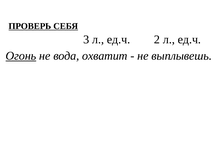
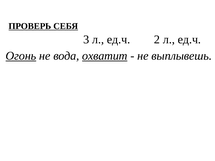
охватит underline: none -> present (105, 56)
